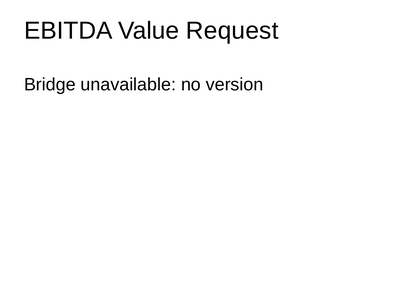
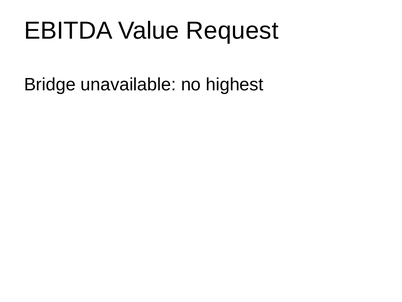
version: version -> highest (235, 84)
